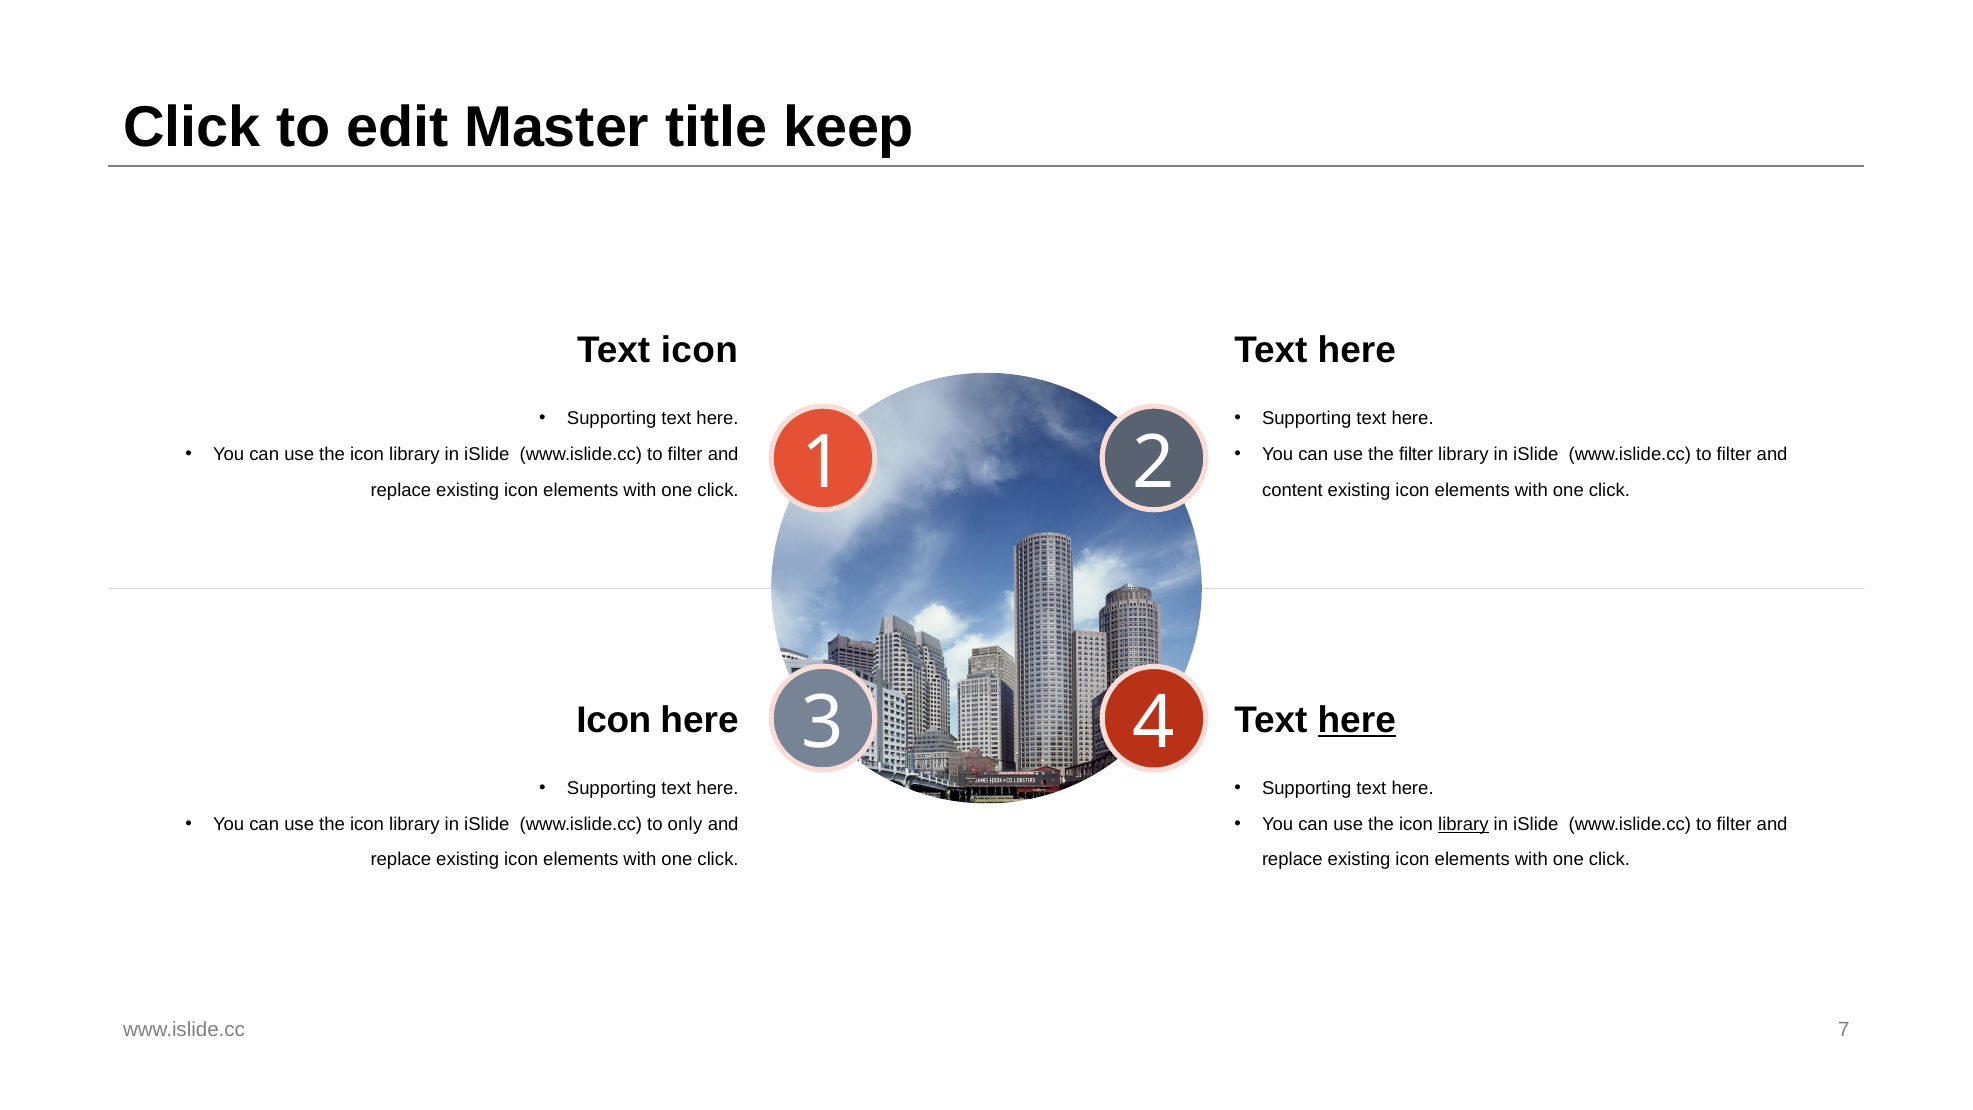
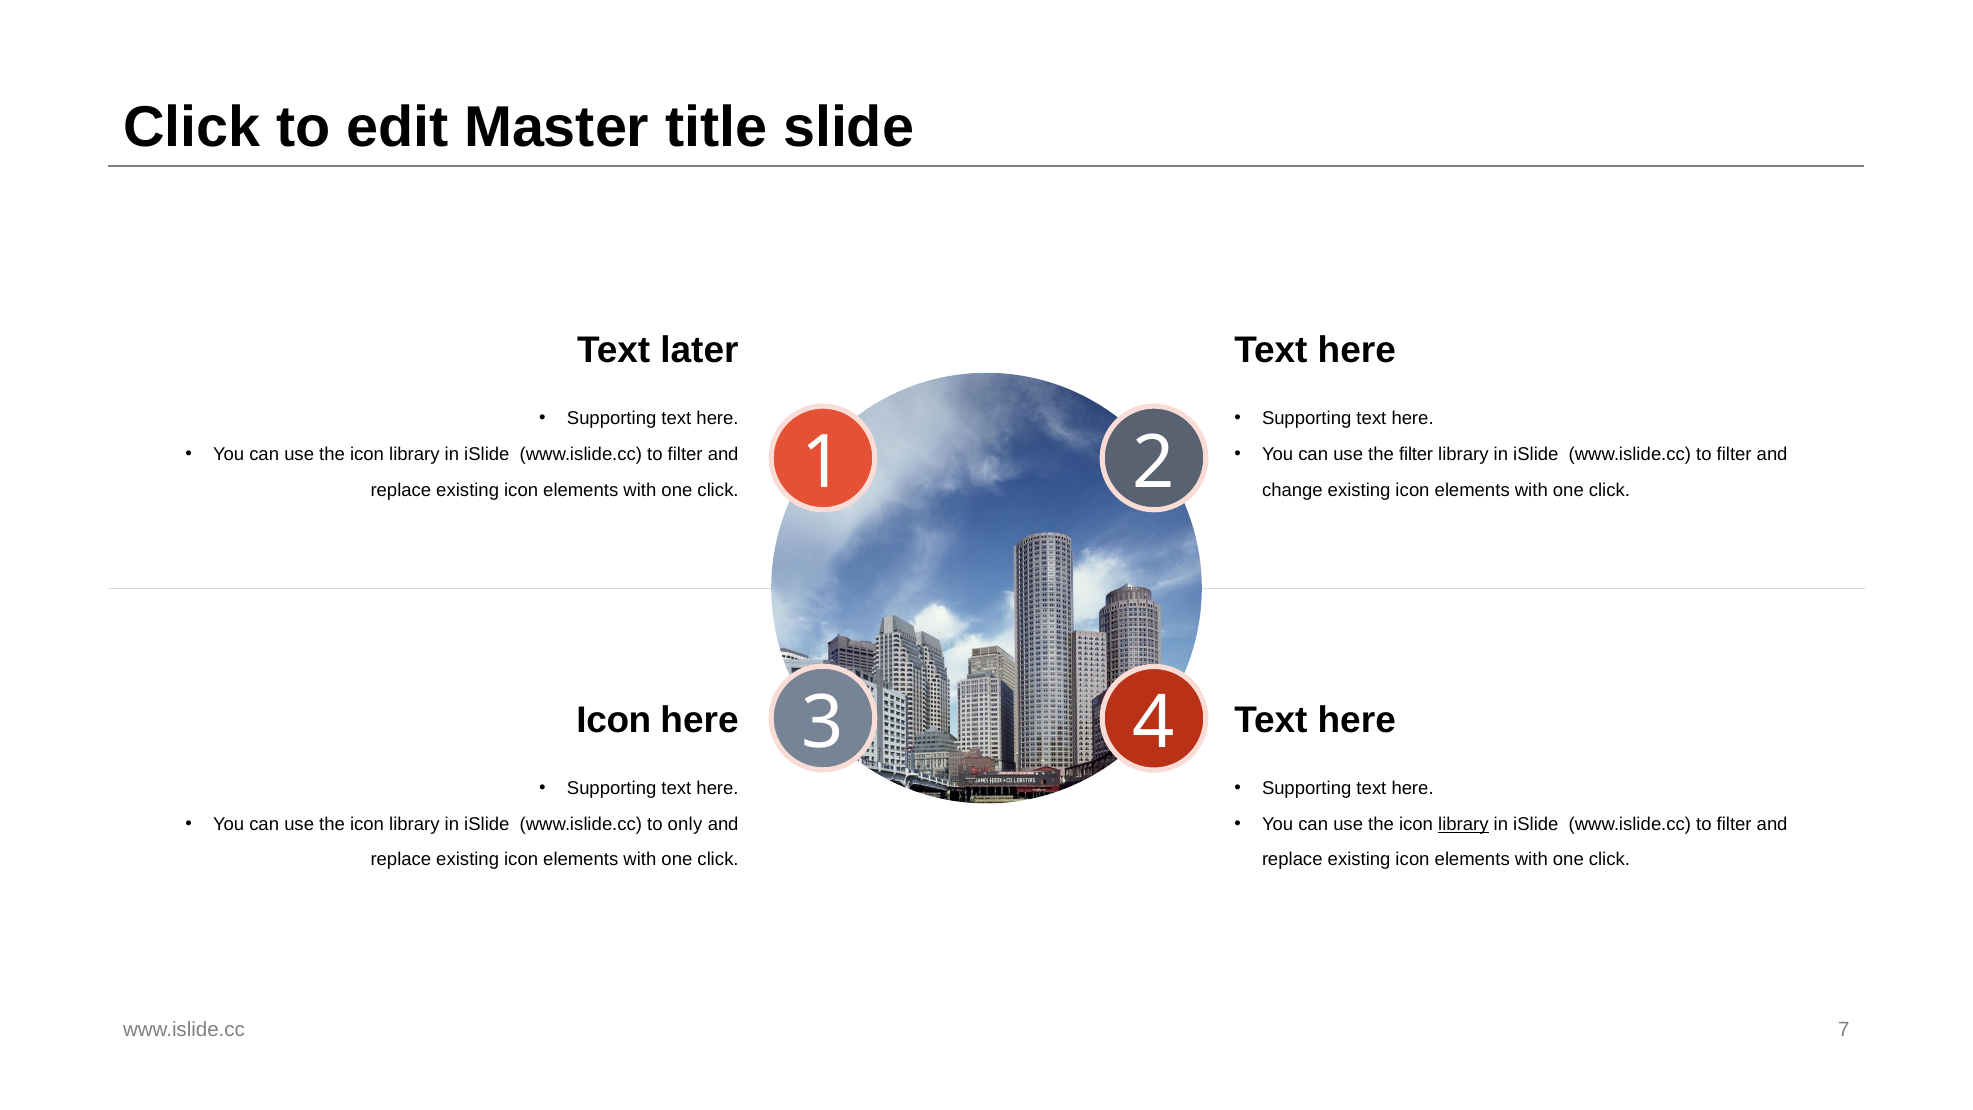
keep: keep -> slide (849, 128)
Text icon: icon -> later (699, 350)
content: content -> change (1292, 490)
here underline: present -> none (1357, 720)
